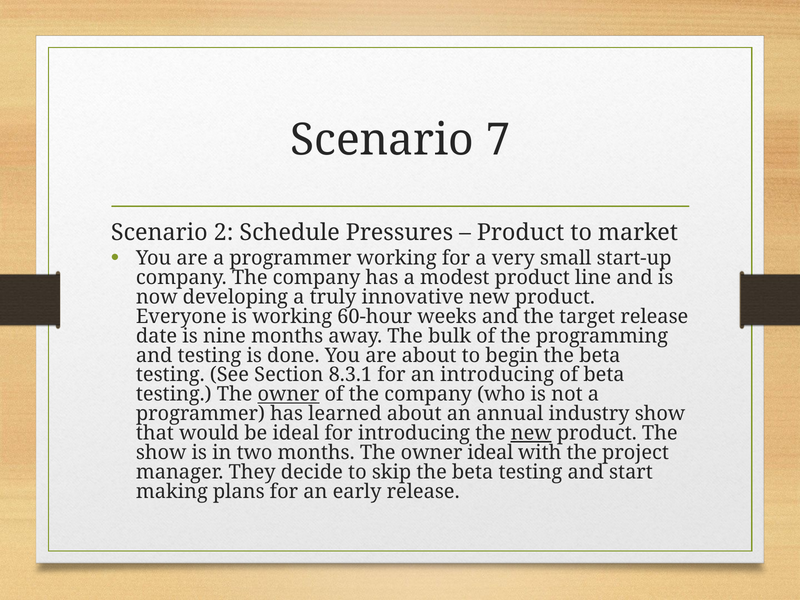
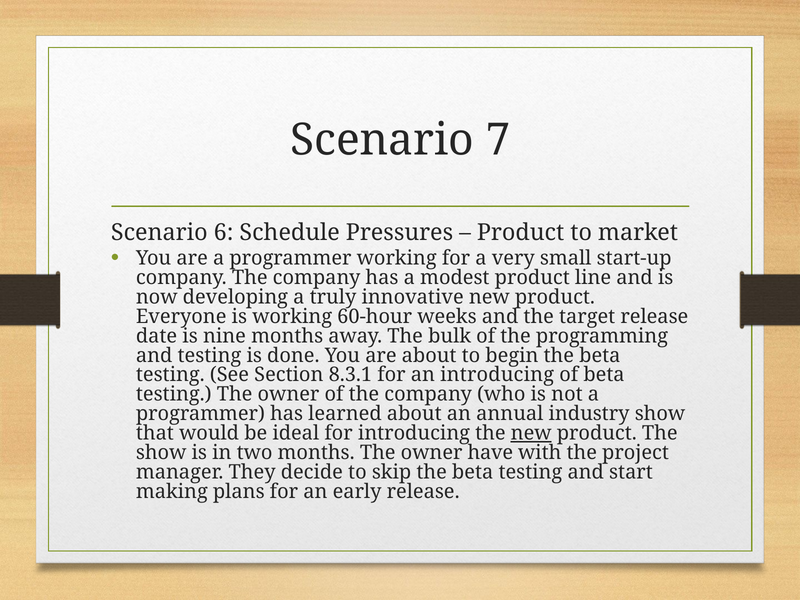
2: 2 -> 6 (224, 232)
owner underline: present -> none (289, 394)
owner ideal: ideal -> have (490, 453)
